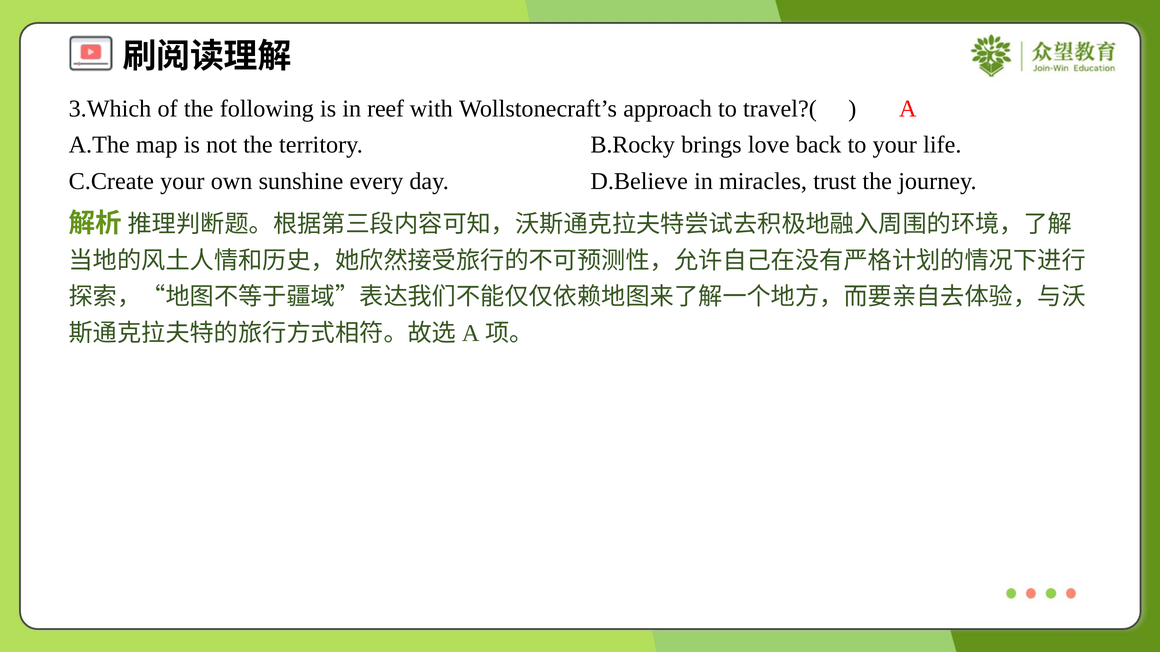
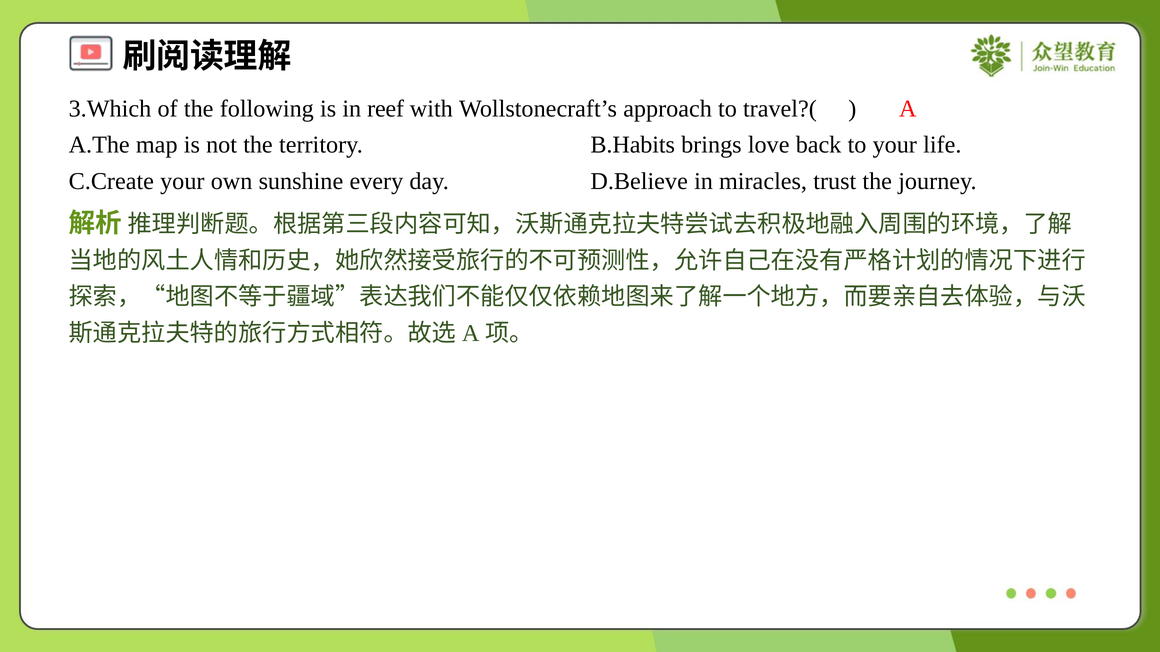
B.Rocky: B.Rocky -> B.Habits (633, 145)
